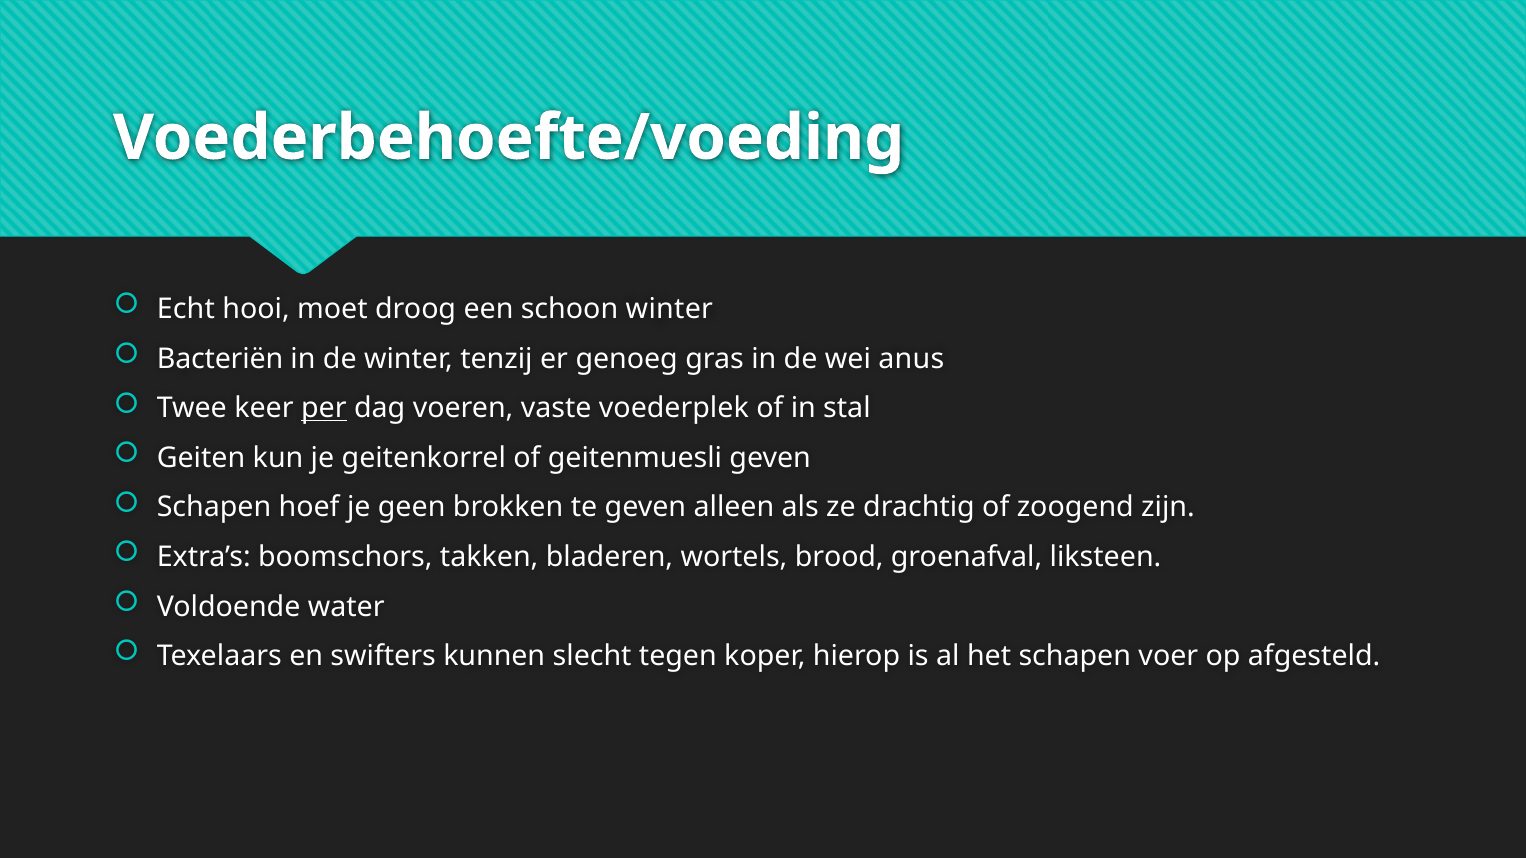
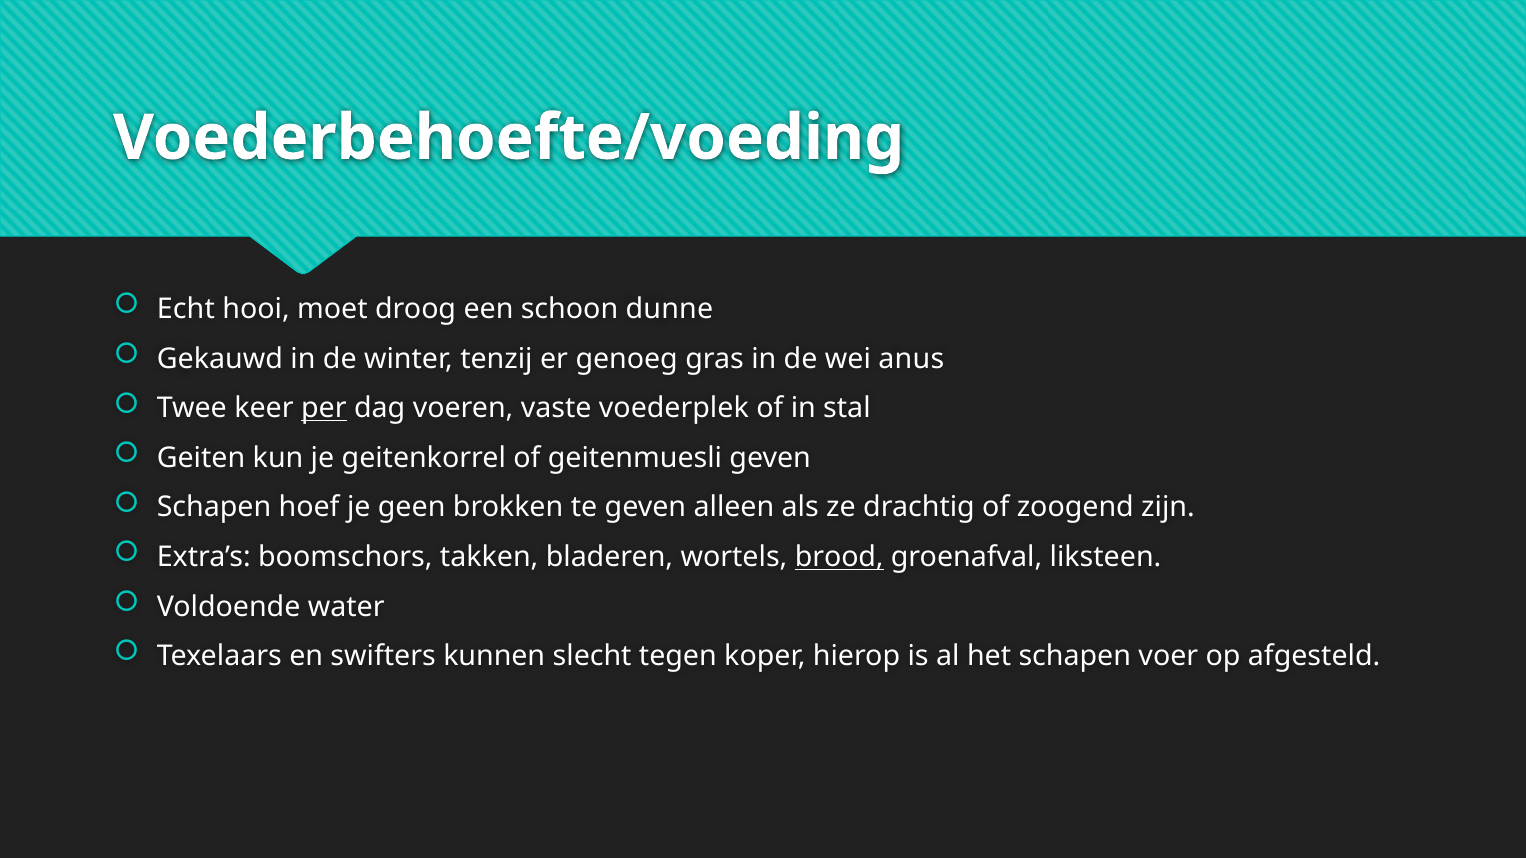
schoon winter: winter -> dunne (669, 309)
Bacteriën: Bacteriën -> Gekauwd (220, 359)
brood underline: none -> present (839, 557)
